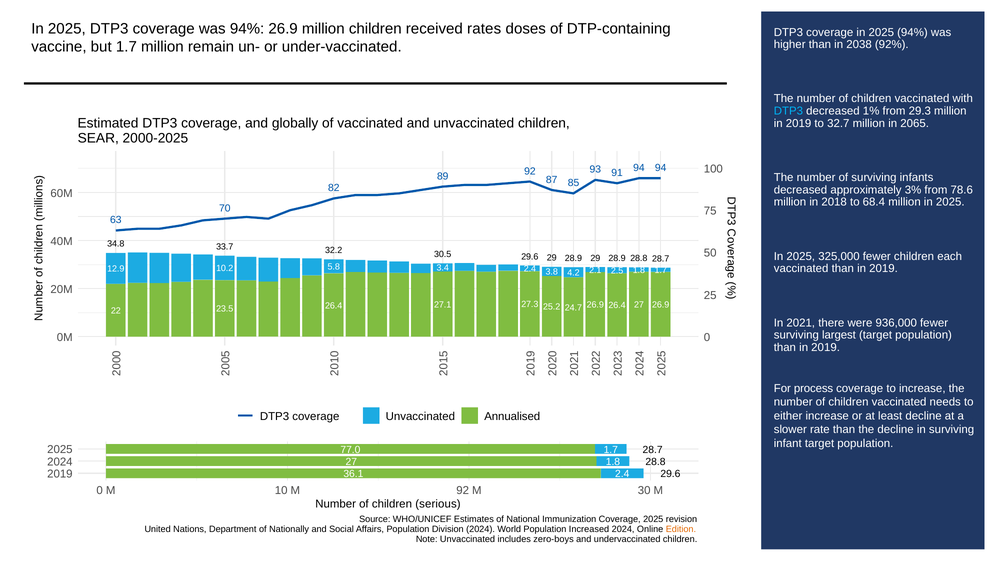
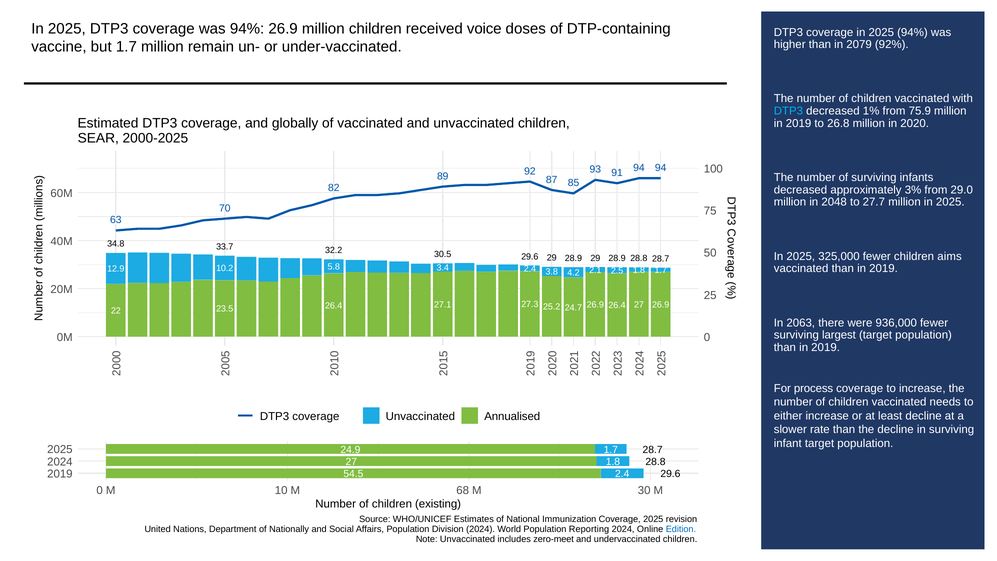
rates: rates -> voice (484, 29)
2038: 2038 -> 2079 (859, 45)
29.3: 29.3 -> 75.9 (920, 111)
32.7: 32.7 -> 26.8 (838, 123)
2065: 2065 -> 2020 (915, 123)
78.6: 78.6 -> 29.0 (962, 190)
2018: 2018 -> 2048 (834, 202)
68.4: 68.4 -> 27.7 (874, 202)
each: each -> aims (950, 256)
2021: 2021 -> 2063 (801, 323)
77.0: 77.0 -> 24.9 (350, 450)
36.1: 36.1 -> 54.5 (353, 474)
M 92: 92 -> 68 (463, 490)
serious: serious -> existing (438, 504)
Increased: Increased -> Reporting (589, 529)
Edition colour: orange -> blue (681, 529)
zero-boys: zero-boys -> zero-meet (554, 539)
